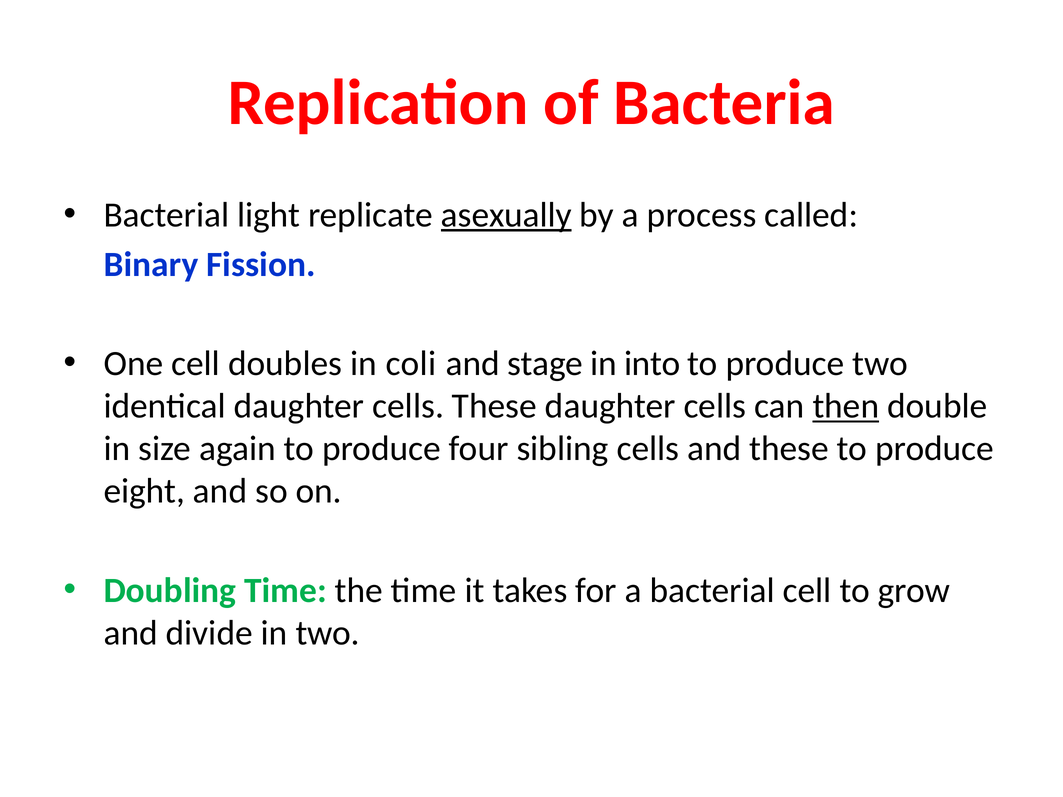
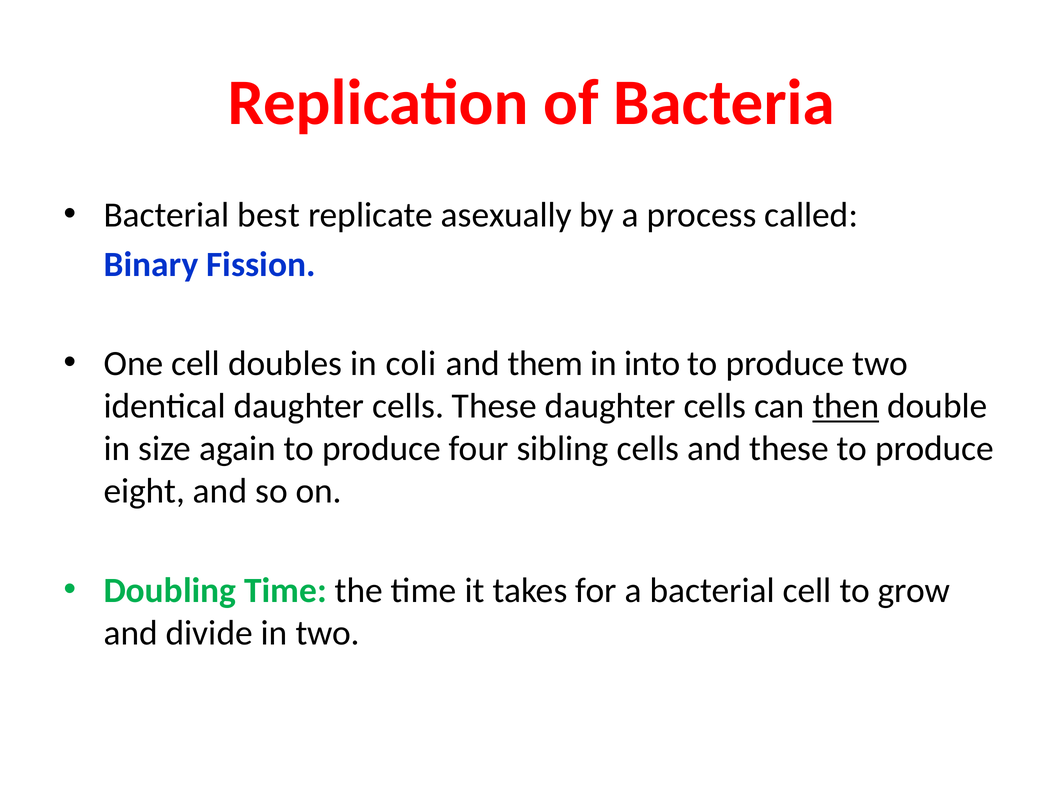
light: light -> best (269, 215)
asexually underline: present -> none (506, 215)
stage: stage -> them (545, 364)
